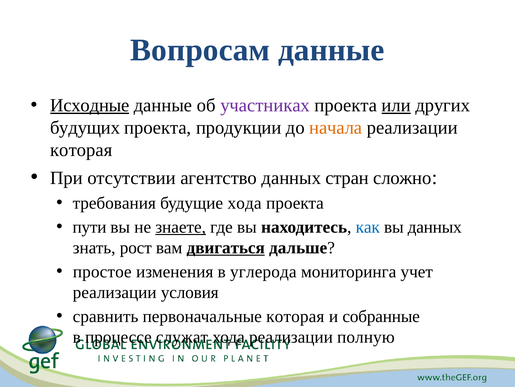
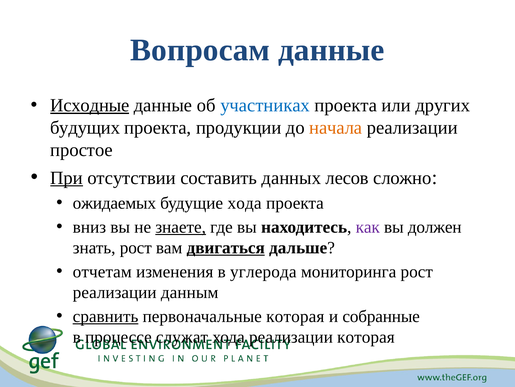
участниках colour: purple -> blue (265, 105)
или underline: present -> none (396, 105)
которая: которая -> простое (81, 150)
При underline: none -> present (67, 178)
агентство: агентство -> составить (219, 178)
стран: стран -> лесов (347, 178)
требования: требования -> ожидаемых (114, 203)
пути: пути -> вниз (89, 227)
как colour: blue -> purple (368, 227)
вы данных: данных -> должен (435, 227)
простое: простое -> отчетам (102, 271)
мониторинга учет: учет -> рост (417, 271)
условия: условия -> данным (190, 292)
сравнить underline: none -> present (106, 316)
реализации полную: полную -> которая (366, 336)
